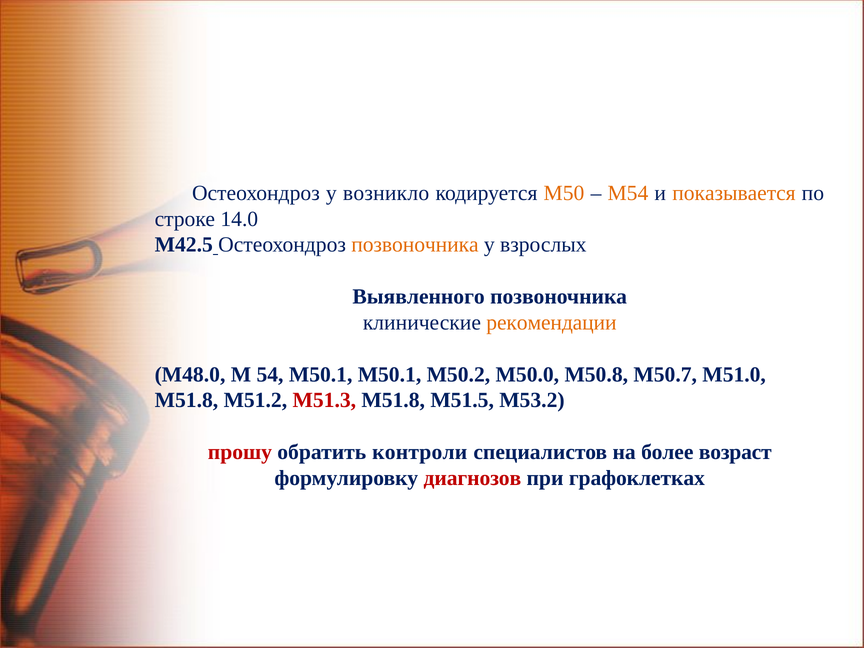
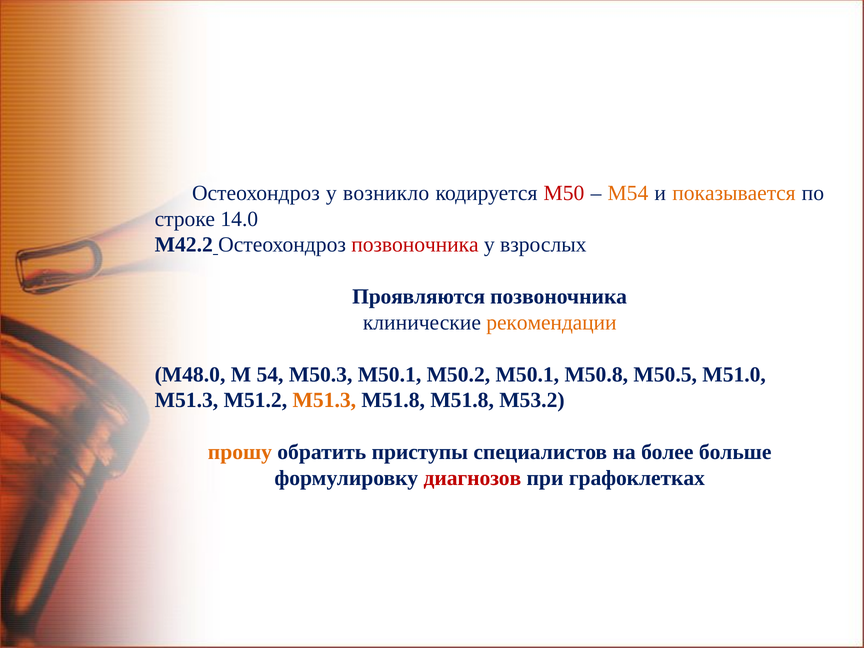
M50 colour: orange -> red (564, 193)
М42.5: М42.5 -> М42.2 (184, 245)
позвоночника colour: orange -> red (415, 245)
Выявленного: Выявленного -> Проявляются (419, 297)
54 М50.1: М50.1 -> М50.3 (321, 374)
М50.2 М50.0: М50.0 -> М50.1 (527, 374)
М50.7: М50.7 -> М50.5 (665, 374)
М51.8: М51.8 -> М51.3 (186, 400)
М51.3 colour: red -> orange (324, 400)
М51.8 М51.5: М51.5 -> М51.8 (462, 400)
прошу colour: red -> orange (240, 452)
контроли: контроли -> приступы (420, 452)
возраст: возраст -> больше (735, 452)
